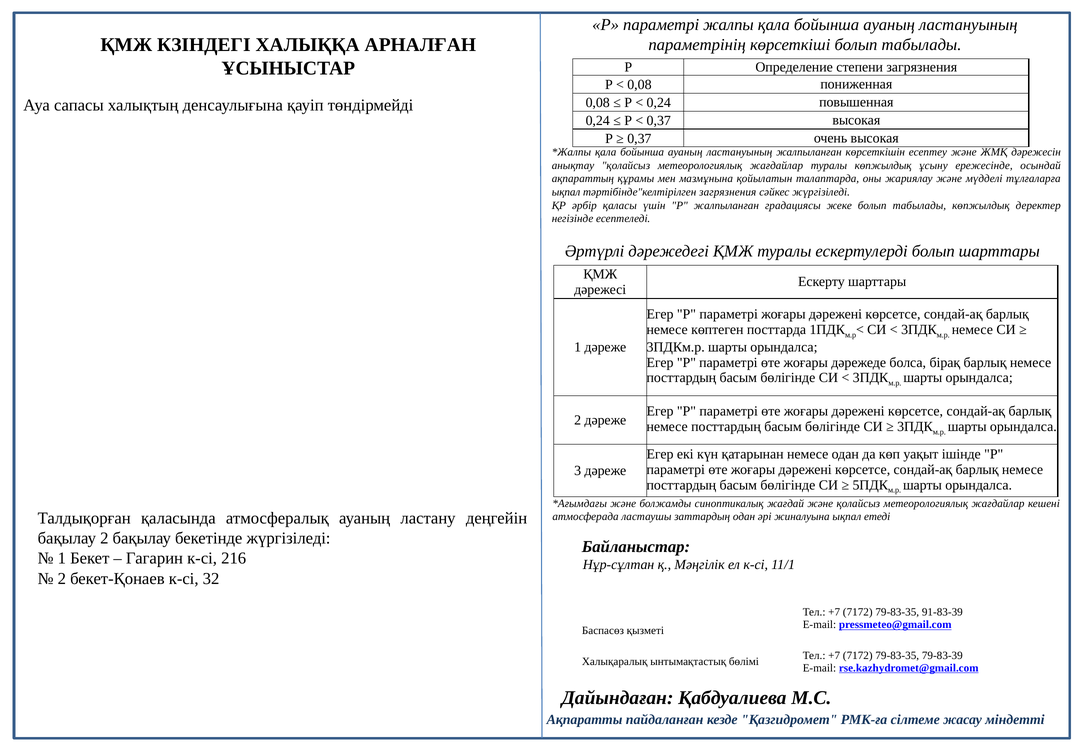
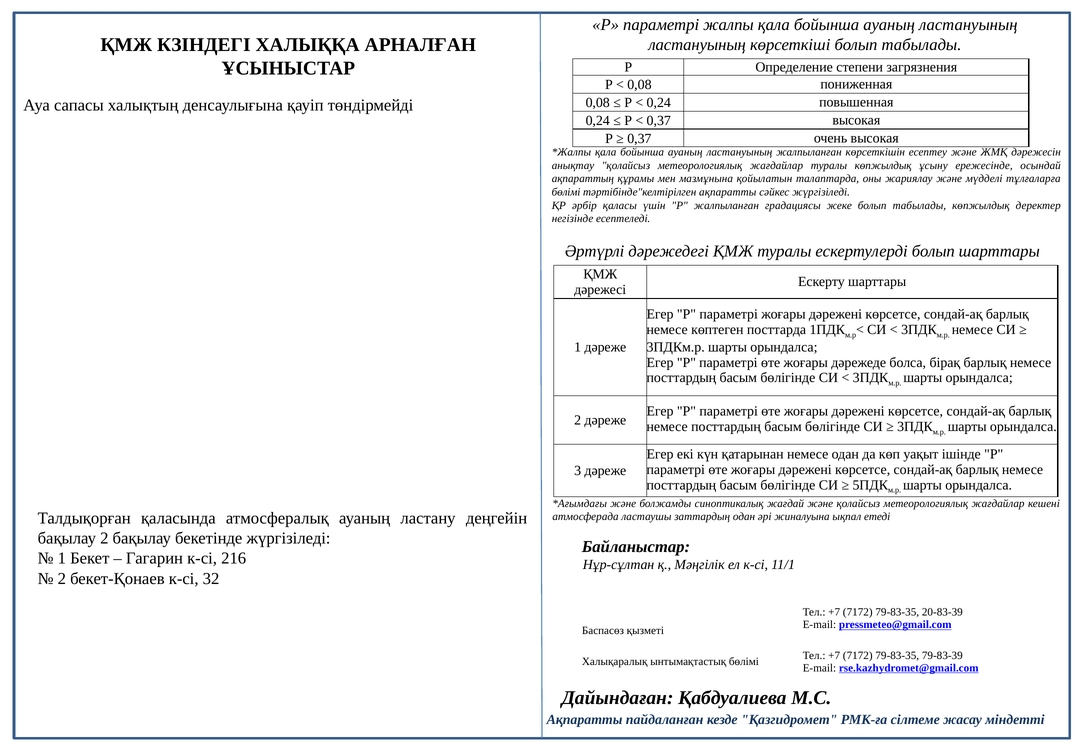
параметрінің: параметрінің -> ластануының (697, 44)
ықпал: ықпал -> бөлімі (566, 192)
тәртібінде"келтірілген загрязнения: загрязнения -> ақпаратты (728, 192)
91-83-39: 91-83-39 -> 20-83-39 (942, 612)
